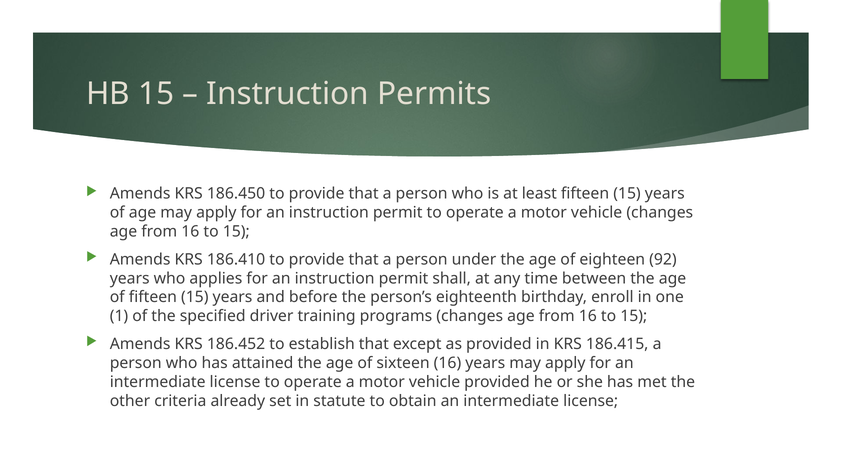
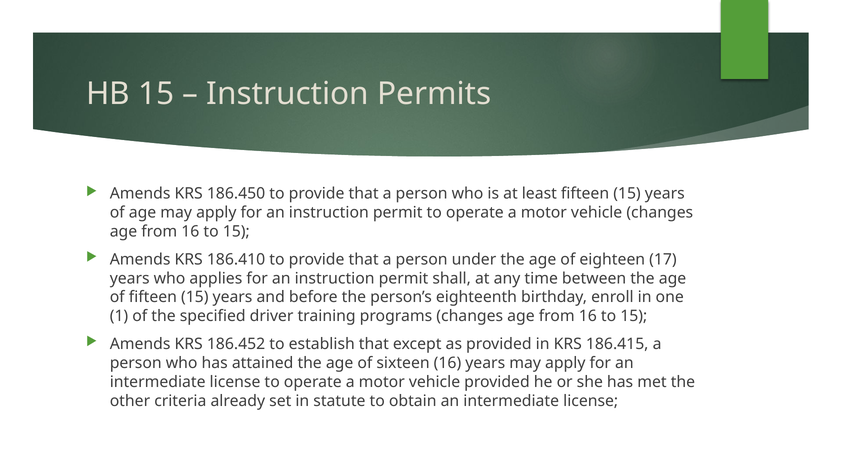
92: 92 -> 17 (663, 259)
